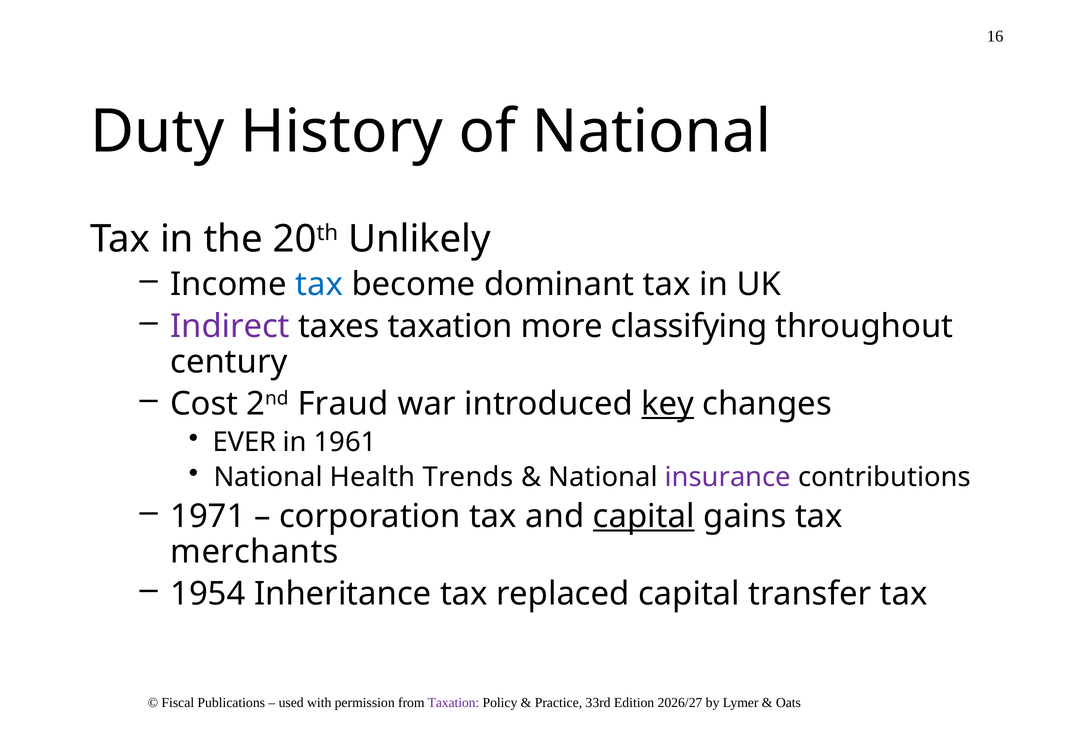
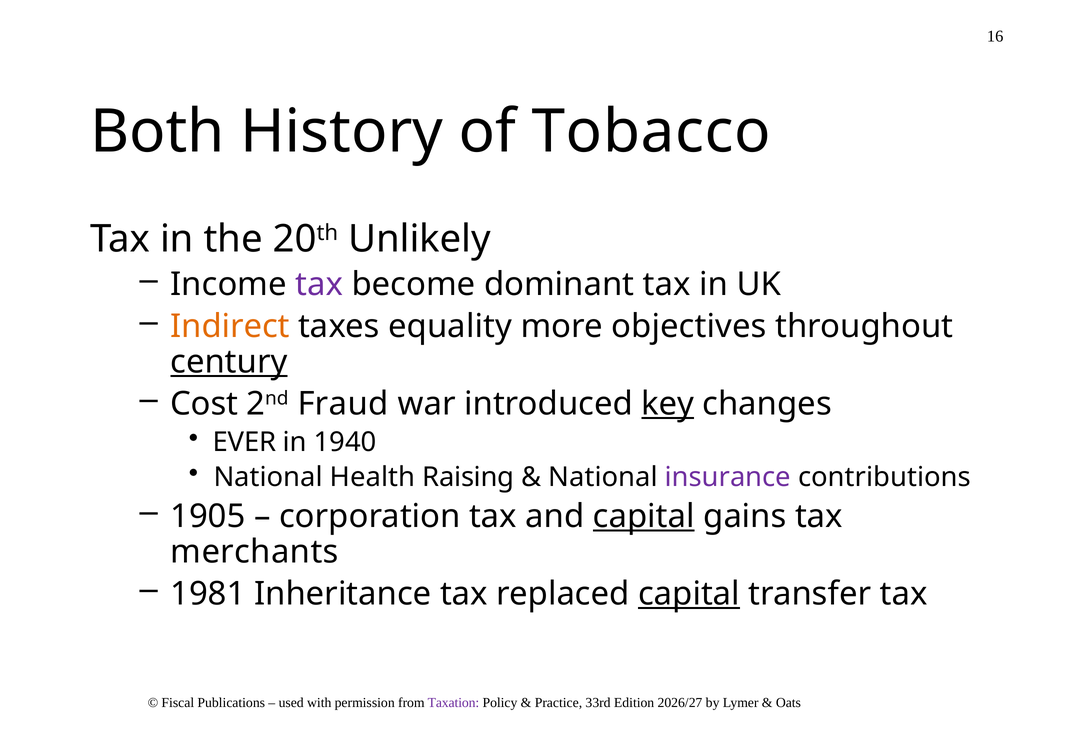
Duty: Duty -> Both (157, 132)
of National: National -> Tobacco (651, 132)
tax colour: blue -> purple (319, 284)
Indirect colour: purple -> orange (230, 327)
taxes taxation: taxation -> equality (450, 327)
classifying: classifying -> objectives (689, 327)
century underline: none -> present (229, 362)
1961: 1961 -> 1940 (345, 442)
Trends: Trends -> Raising (468, 477)
1971: 1971 -> 1905 (208, 516)
1954: 1954 -> 1981 (208, 594)
capital underline: none -> present (689, 594)
